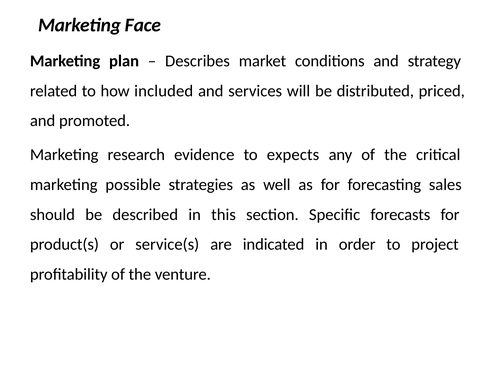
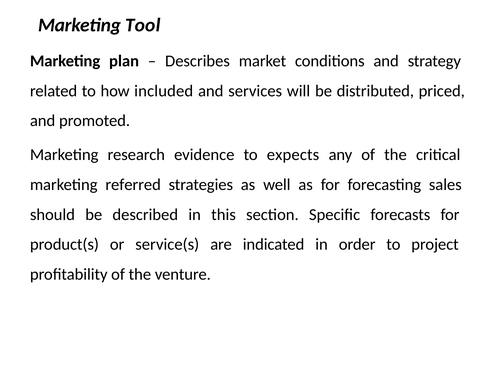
Face: Face -> Tool (143, 25)
possible: possible -> referred (133, 185)
